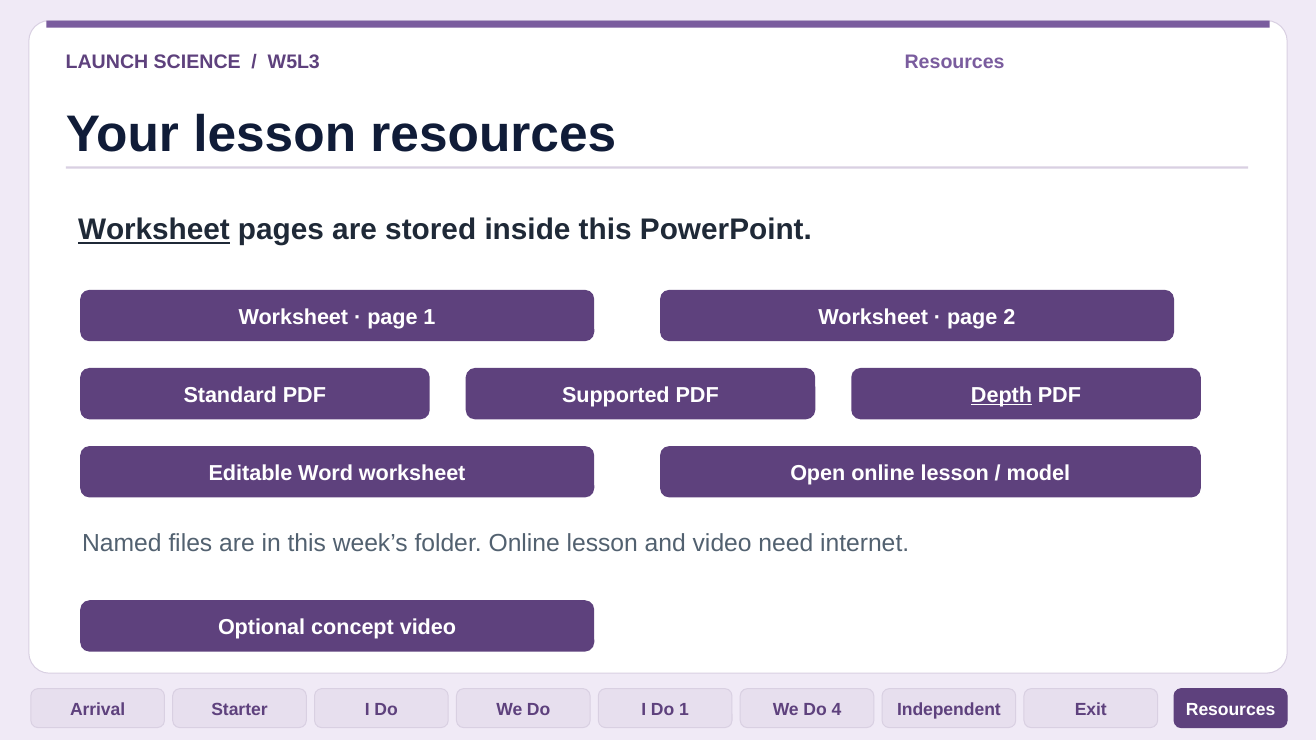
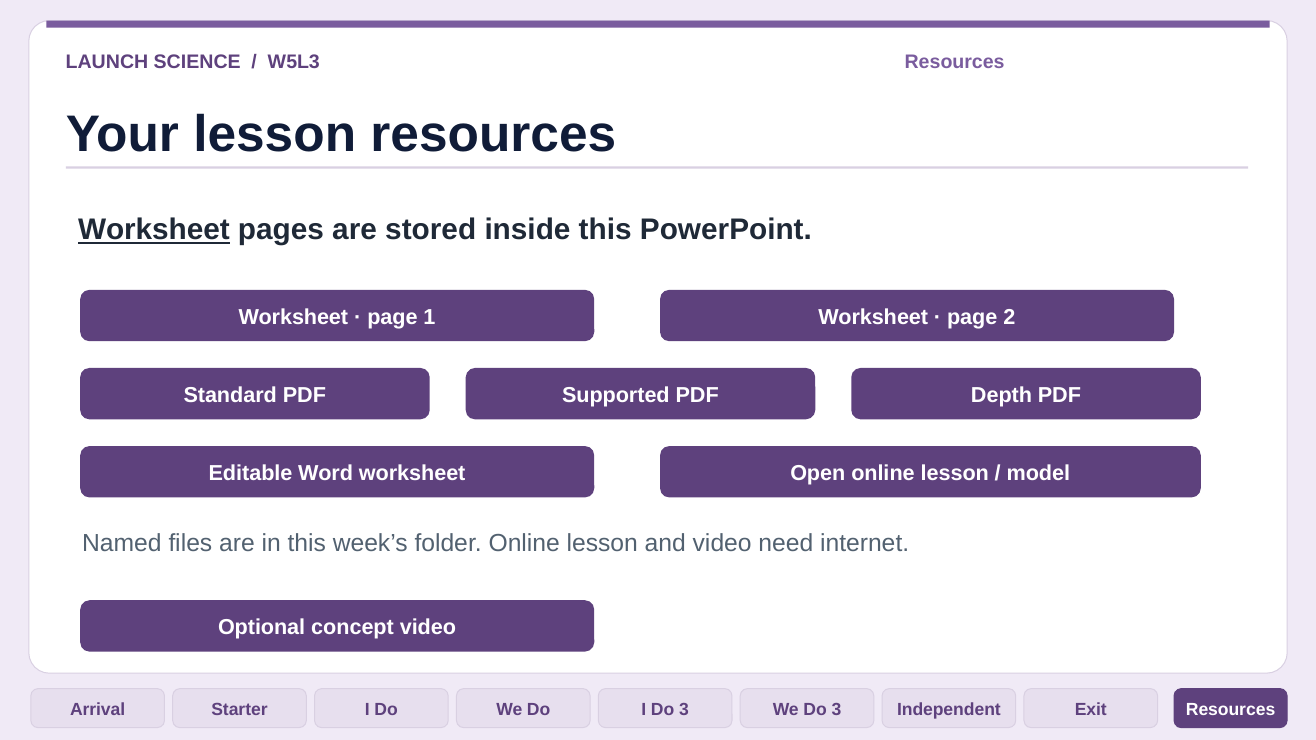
Depth underline: present -> none (1002, 395)
I Do 1: 1 -> 3 (684, 710)
We Do 4: 4 -> 3 (836, 710)
